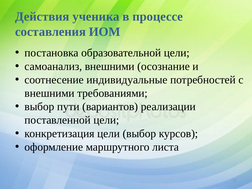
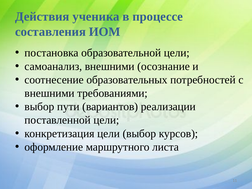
индивидуальные: индивидуальные -> образовательных (127, 80)
